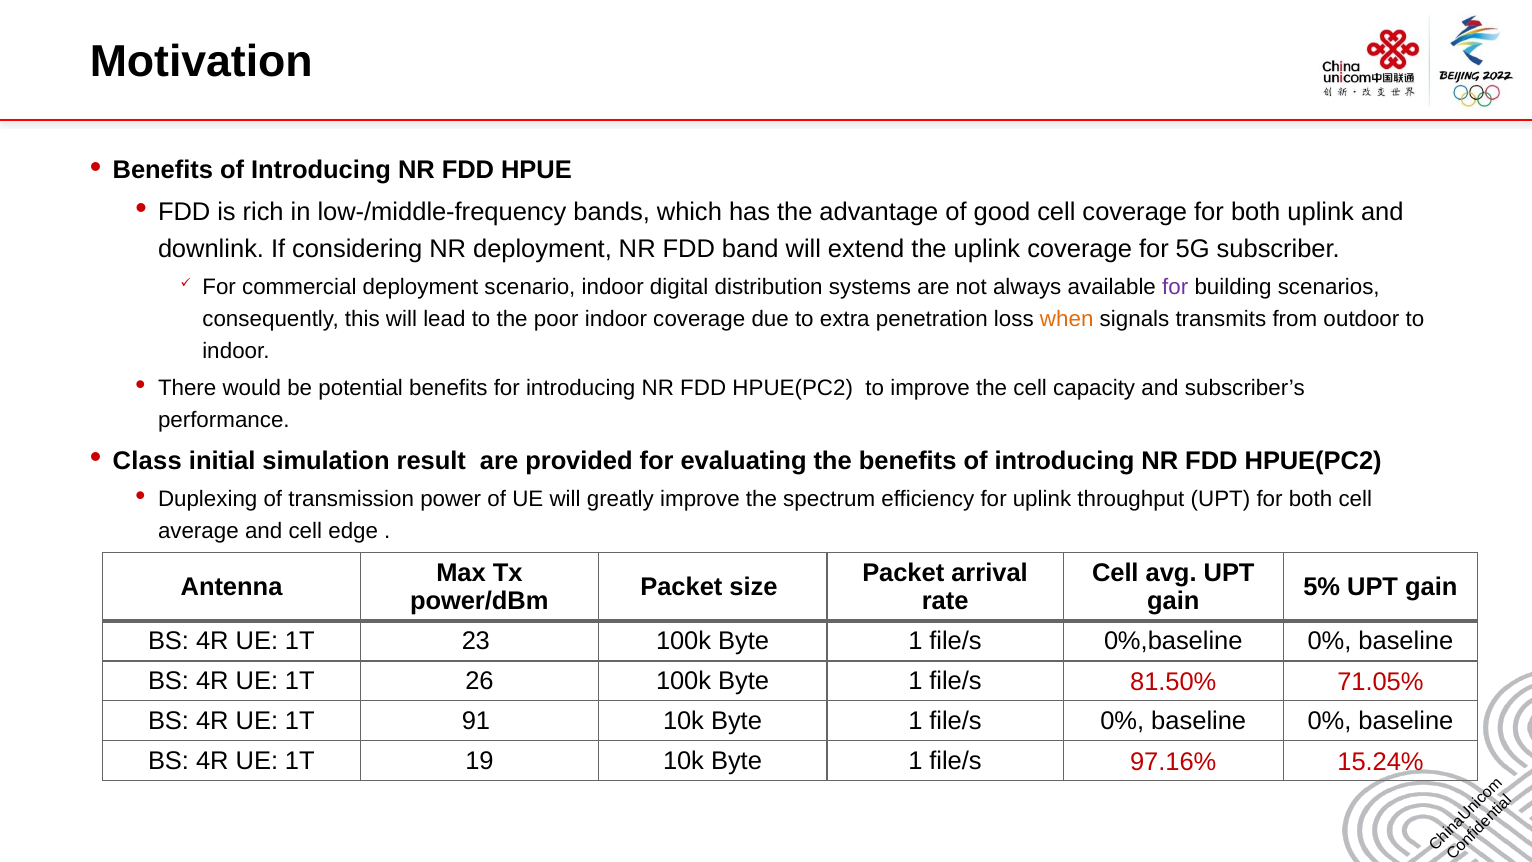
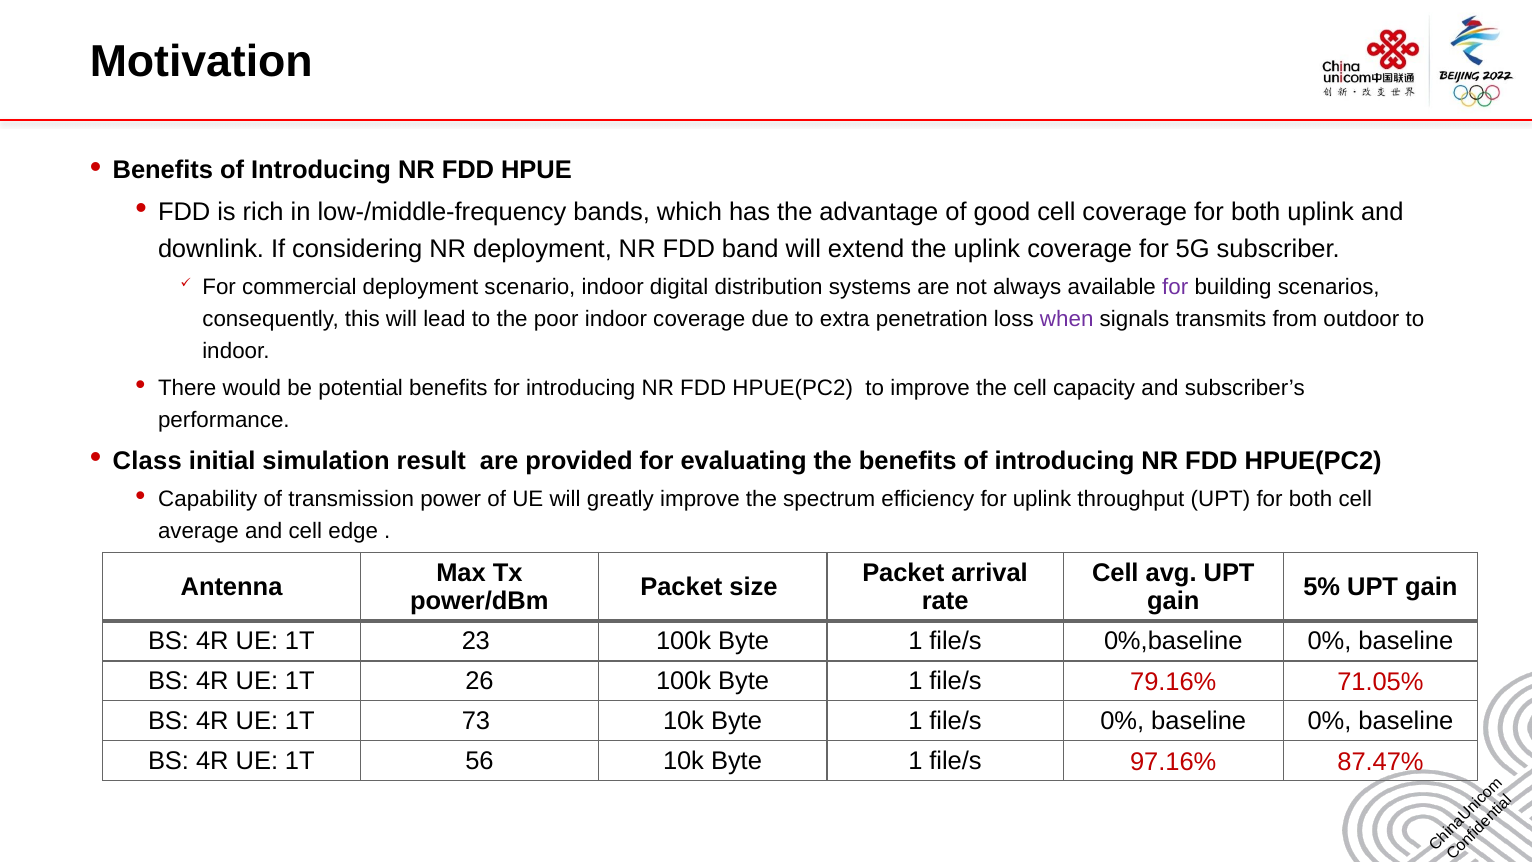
when colour: orange -> purple (1067, 319)
Duplexing: Duplexing -> Capability (208, 499)
81.50%: 81.50% -> 79.16% (1173, 682)
91: 91 -> 73 (476, 721)
19: 19 -> 56 (479, 761)
15.24%: 15.24% -> 87.47% (1381, 761)
